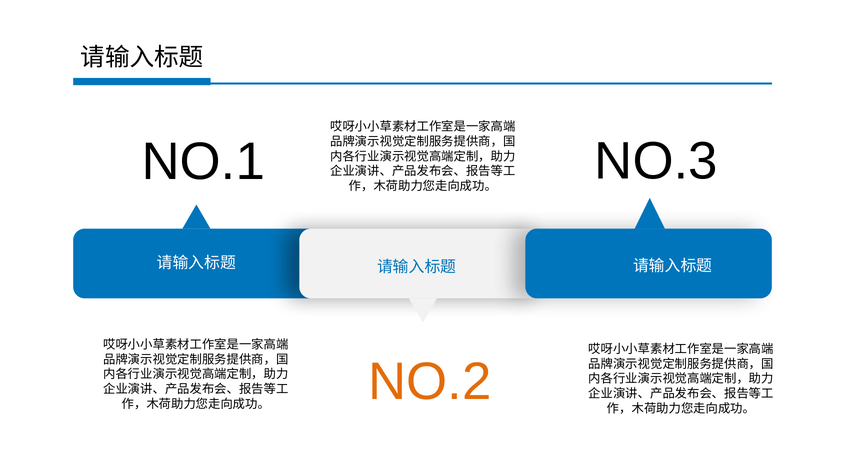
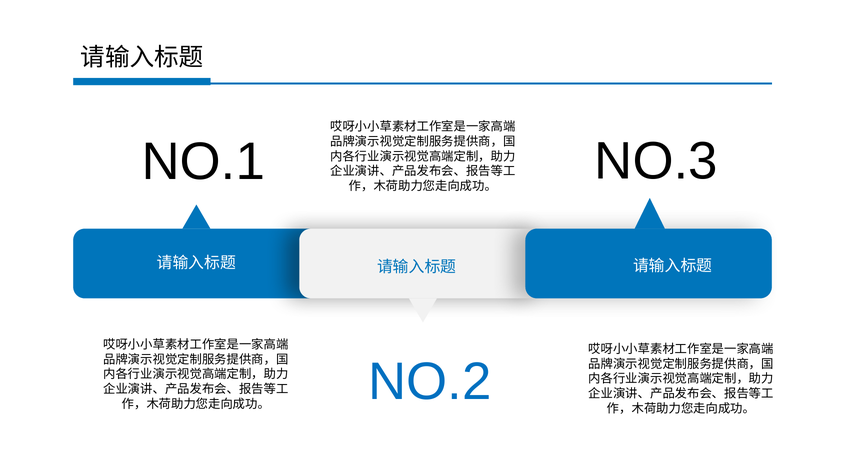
NO.2 colour: orange -> blue (430, 382)
